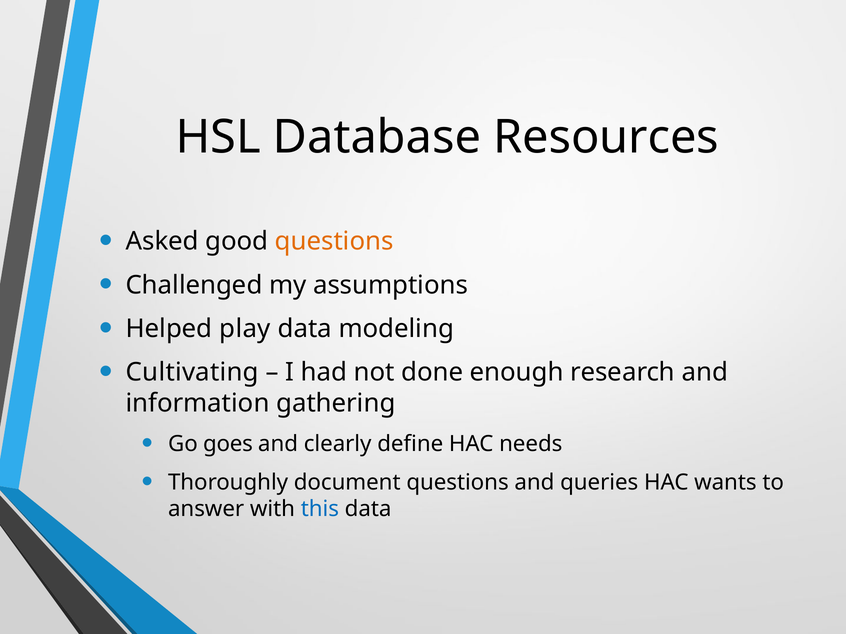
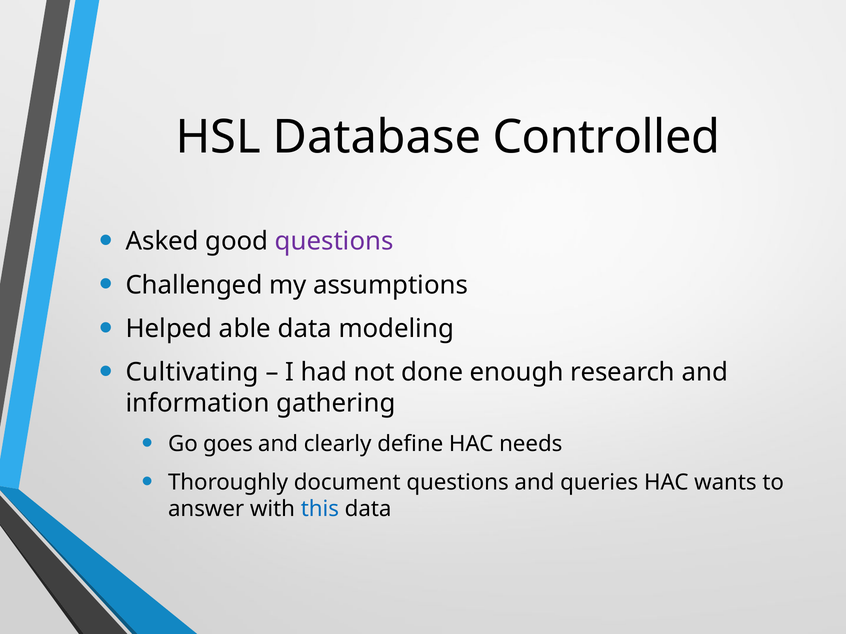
Resources: Resources -> Controlled (606, 137)
questions colour: orange -> purple (334, 242)
play: play -> able (245, 329)
